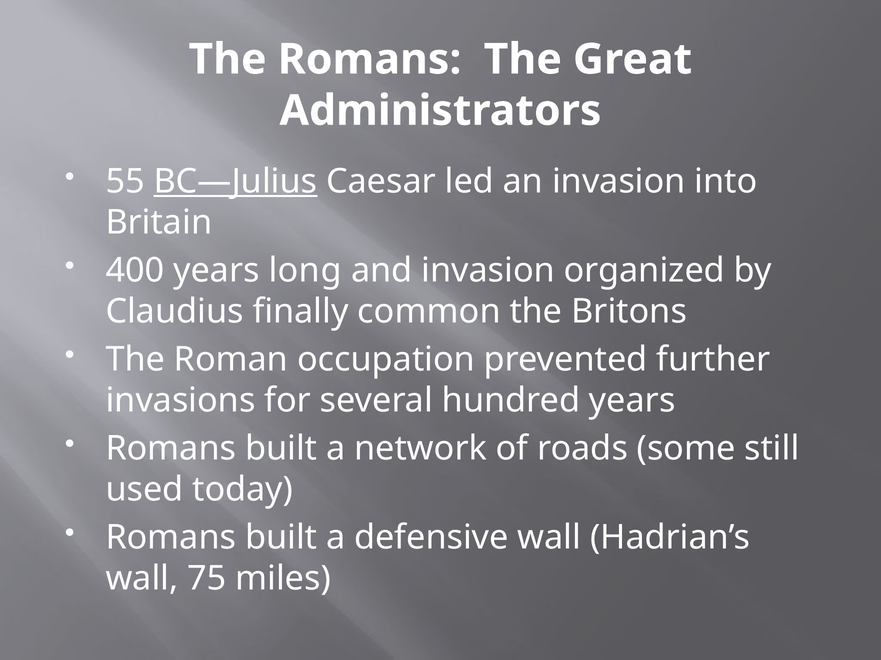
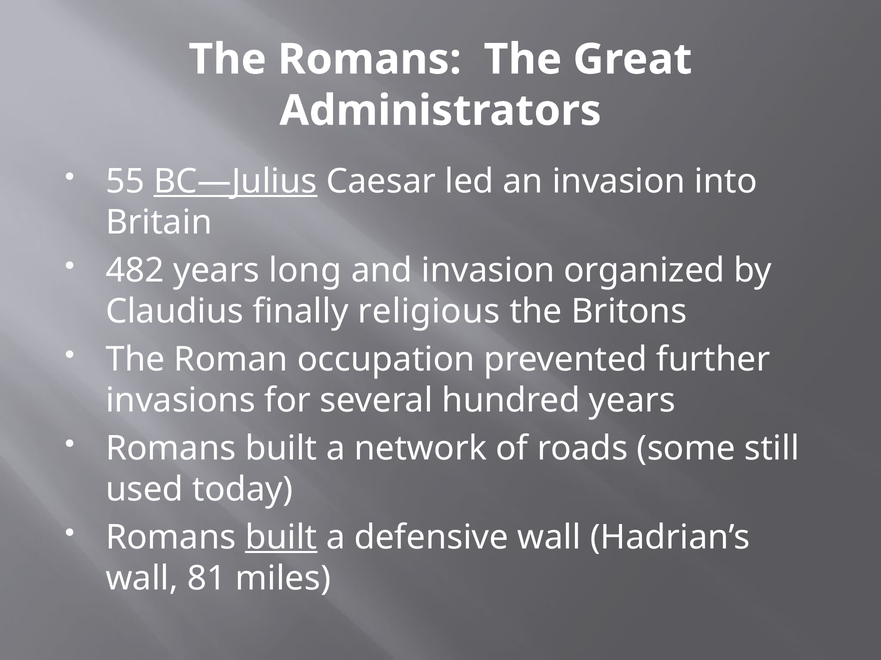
400: 400 -> 482 (135, 271)
common: common -> religious (429, 312)
built underline: none -> present (281, 538)
75: 75 -> 81 (207, 579)
